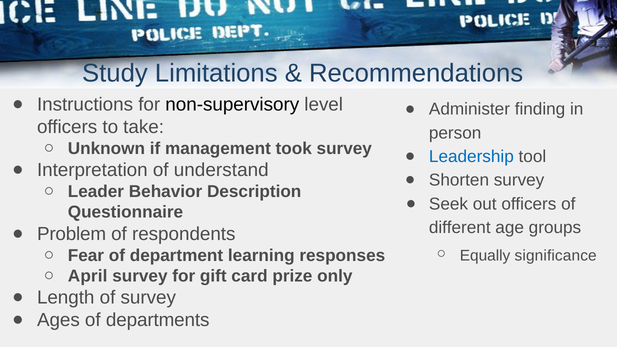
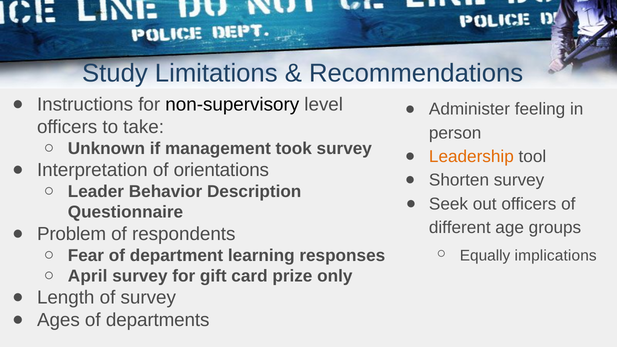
finding: finding -> feeling (540, 109)
Leadership colour: blue -> orange (471, 157)
understand: understand -> orientations (221, 170)
significance: significance -> implications (556, 256)
